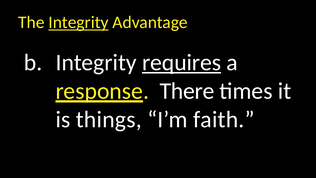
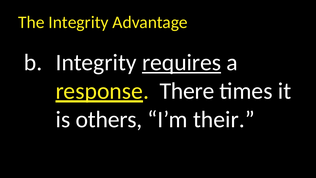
Integrity underline: present -> none (78, 22)
things: things -> others (109, 119)
faith: faith -> their (224, 119)
